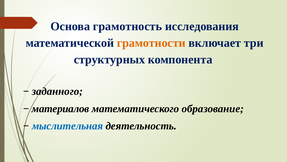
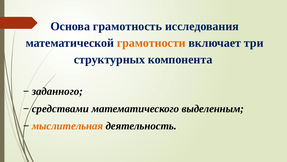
материалов: материалов -> средствами (60, 108)
образование: образование -> выделенным (213, 108)
мыслительная colour: blue -> orange (67, 126)
